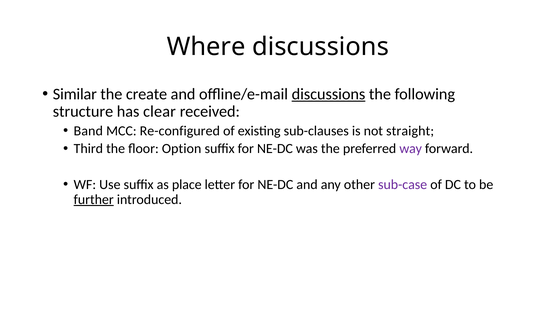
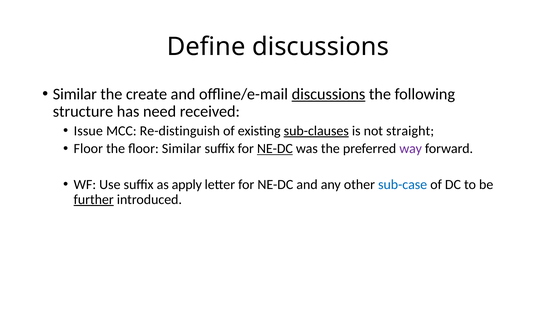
Where: Where -> Define (206, 47)
clear: clear -> need (160, 112)
Band: Band -> Issue (88, 131)
Re-configured: Re-configured -> Re-distinguish (180, 131)
sub-clauses underline: none -> present (316, 131)
Third: Third -> Floor (88, 149)
floor Option: Option -> Similar (182, 149)
NE-DC underline: none -> present (275, 149)
place: place -> apply (187, 184)
sub-case colour: purple -> blue (403, 184)
